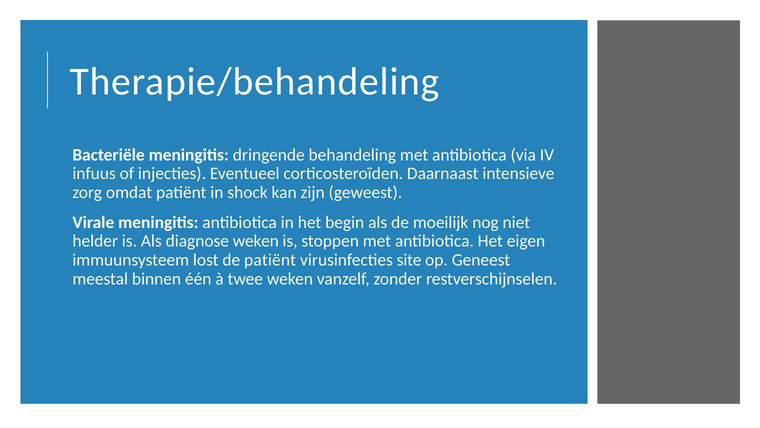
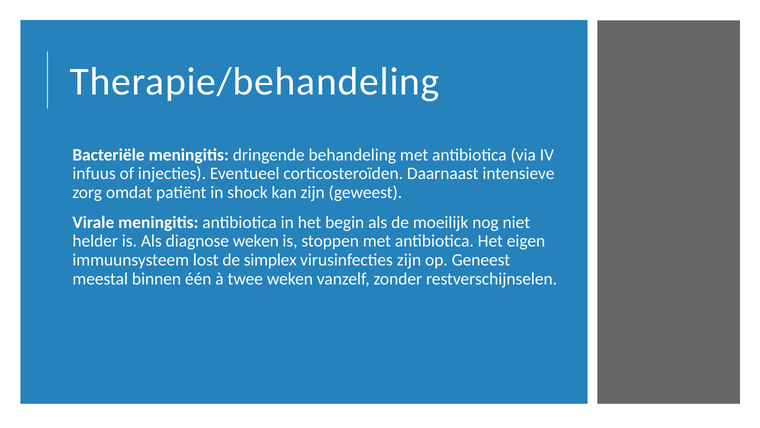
de patiënt: patiënt -> simplex (270, 260)
virusinfecties site: site -> zijn (409, 260)
